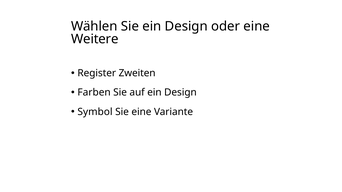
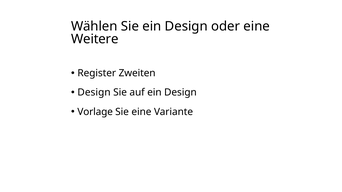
Farben: Farben -> Design (94, 93)
Symbol: Symbol -> Vorlage (95, 112)
